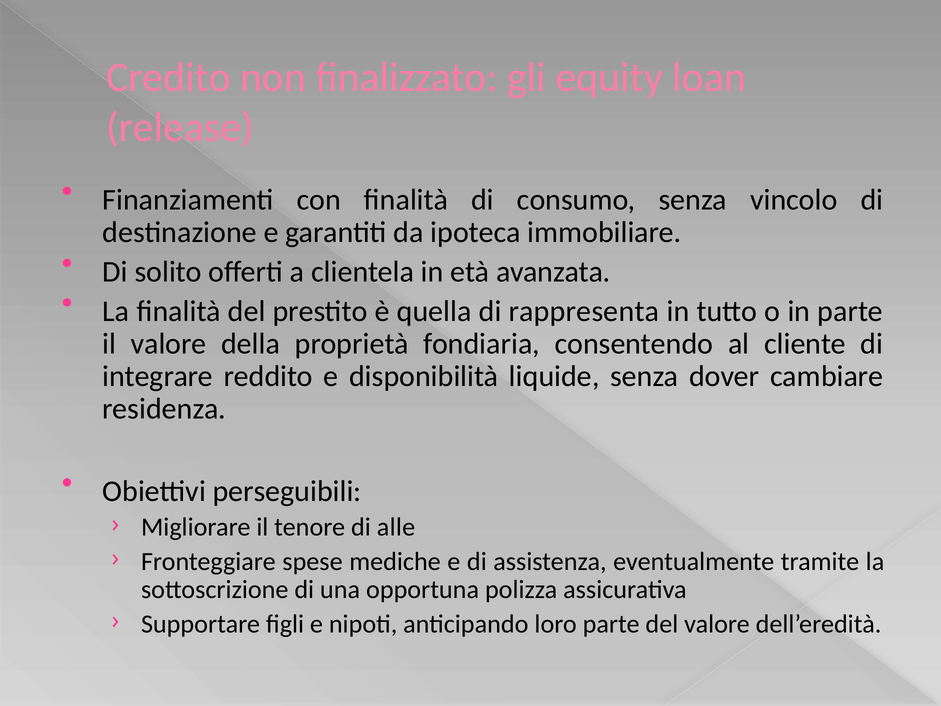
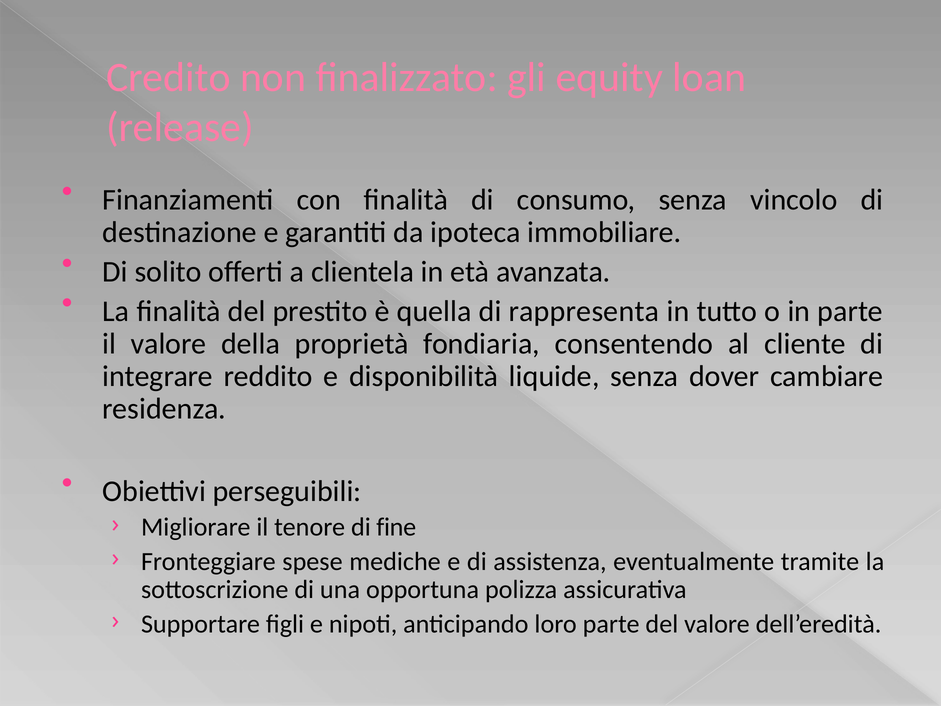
alle: alle -> fine (396, 527)
